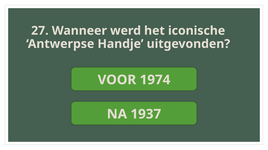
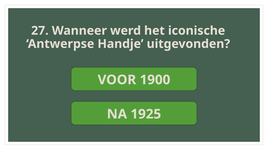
1974: 1974 -> 1900 (155, 80)
1937: 1937 -> 1925 (146, 115)
